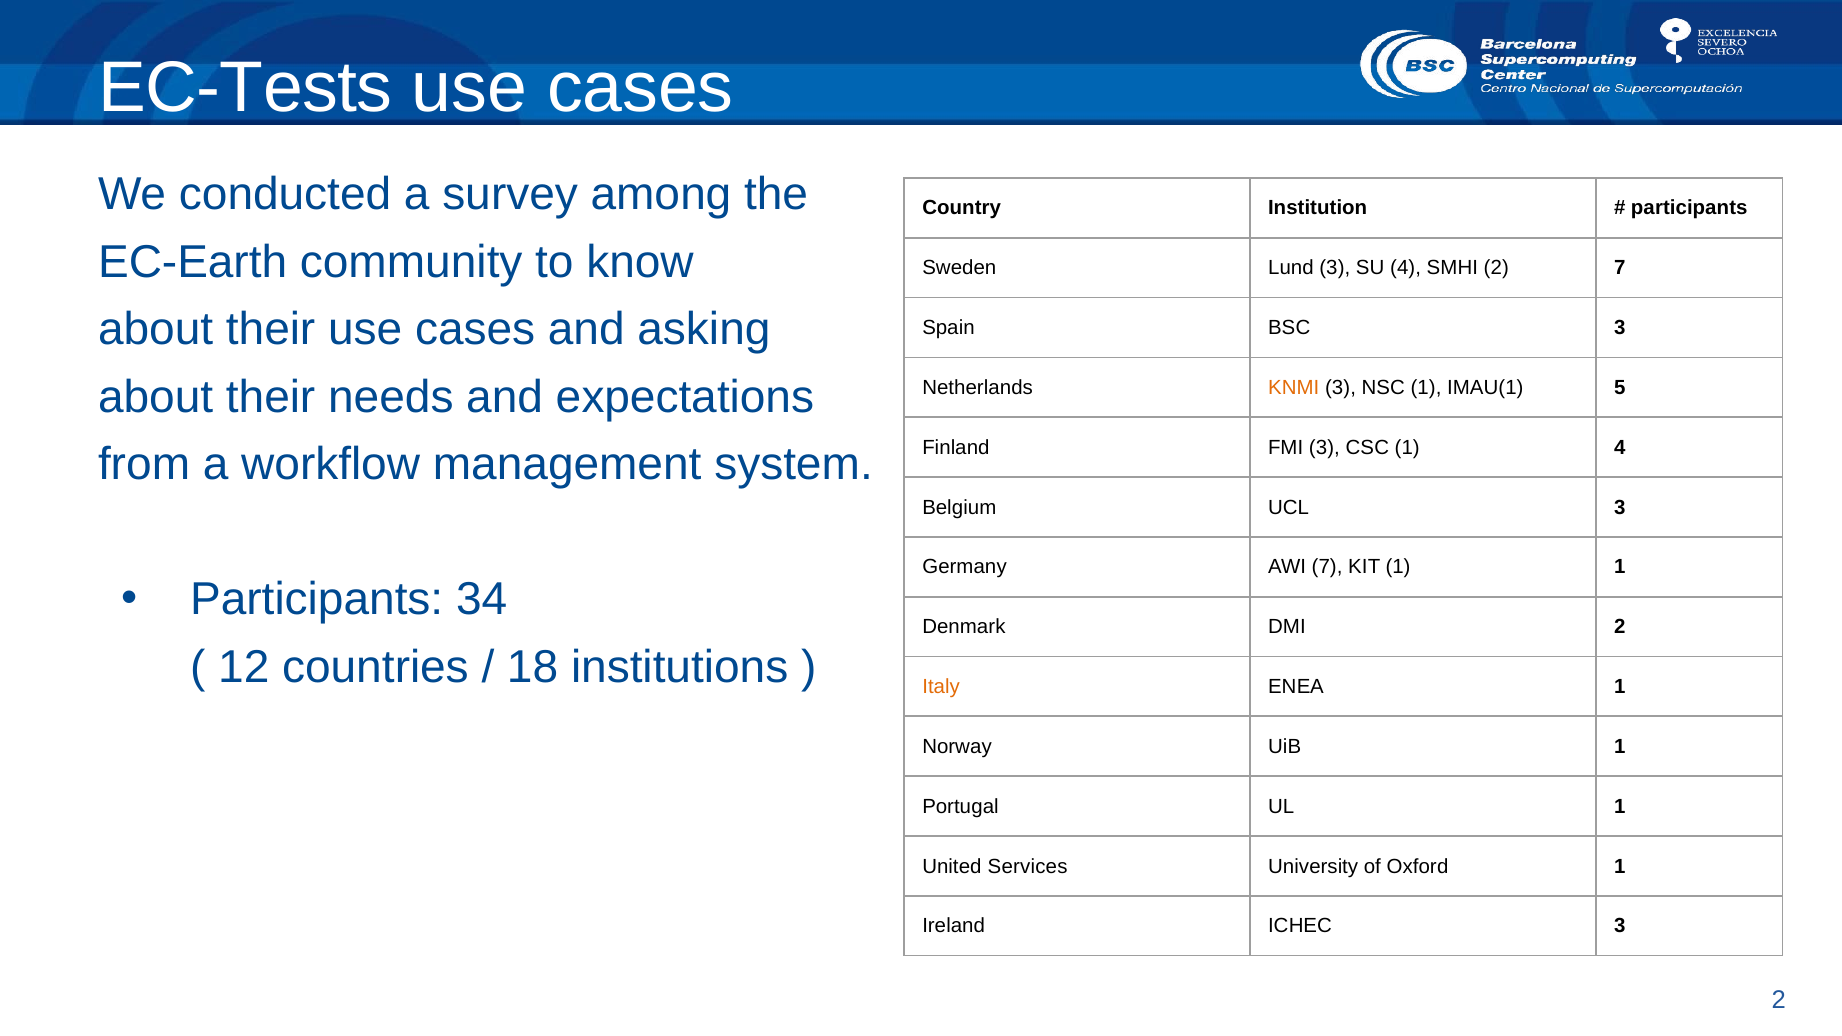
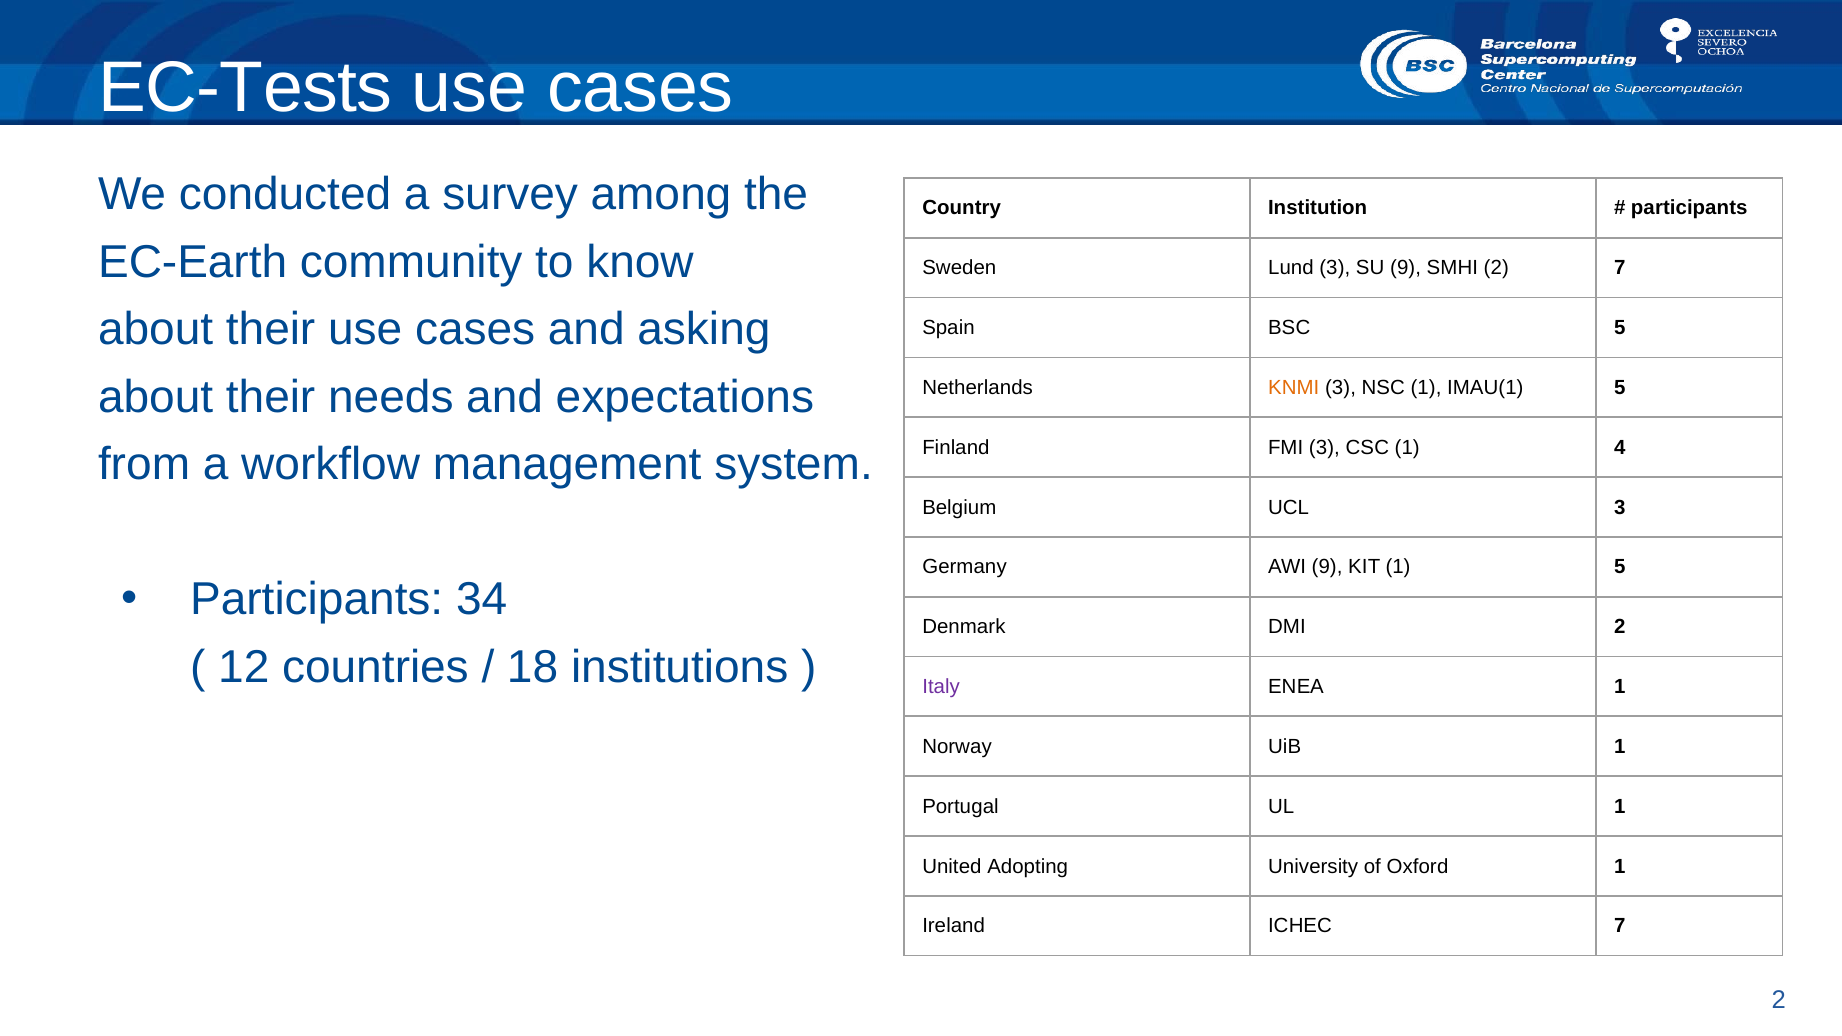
SU 4: 4 -> 9 (1406, 268)
BSC 3: 3 -> 5 (1620, 328)
AWI 7: 7 -> 9 (1327, 567)
1 1: 1 -> 5 (1620, 567)
Italy colour: orange -> purple (941, 687)
Services: Services -> Adopting (1028, 866)
ICHEC 3: 3 -> 7 (1620, 926)
